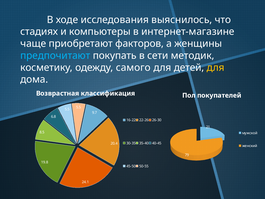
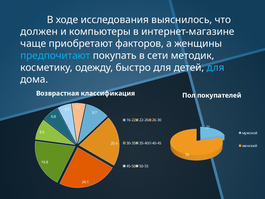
стадиях: стадиях -> должен (39, 32)
самого: самого -> быстро (133, 67)
для colour: yellow -> light blue (216, 67)
